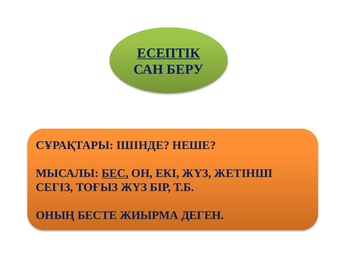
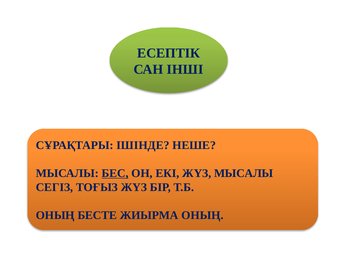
ЕСЕПТІК underline: present -> none (169, 53)
БЕРУ: БЕРУ -> ІНШІ (185, 69)
ЖҮЗ ЖЕТІНШІ: ЖЕТІНШІ -> МЫСАЛЫ (244, 173)
ЖИЫРМА ДЕГЕН: ДЕГЕН -> ОНЫҢ (202, 216)
